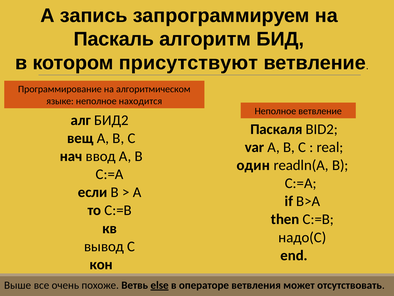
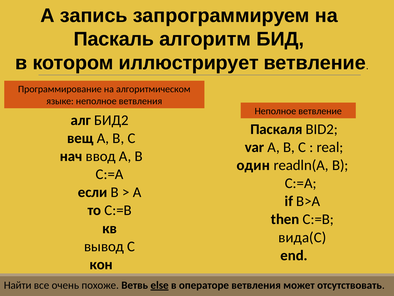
присутствуют: присутствуют -> иллюстрирует (189, 63)
неполное находится: находится -> ветвления (140, 101)
надо(С: надо(С -> вида(С (302, 237)
Выше: Выше -> Найти (18, 285)
